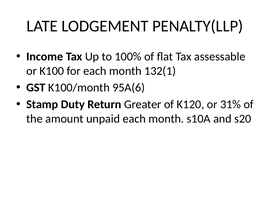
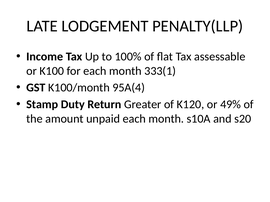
132(1: 132(1 -> 333(1 (160, 71)
95A(6: 95A(6 -> 95A(4 (129, 88)
31%: 31% -> 49% (231, 105)
